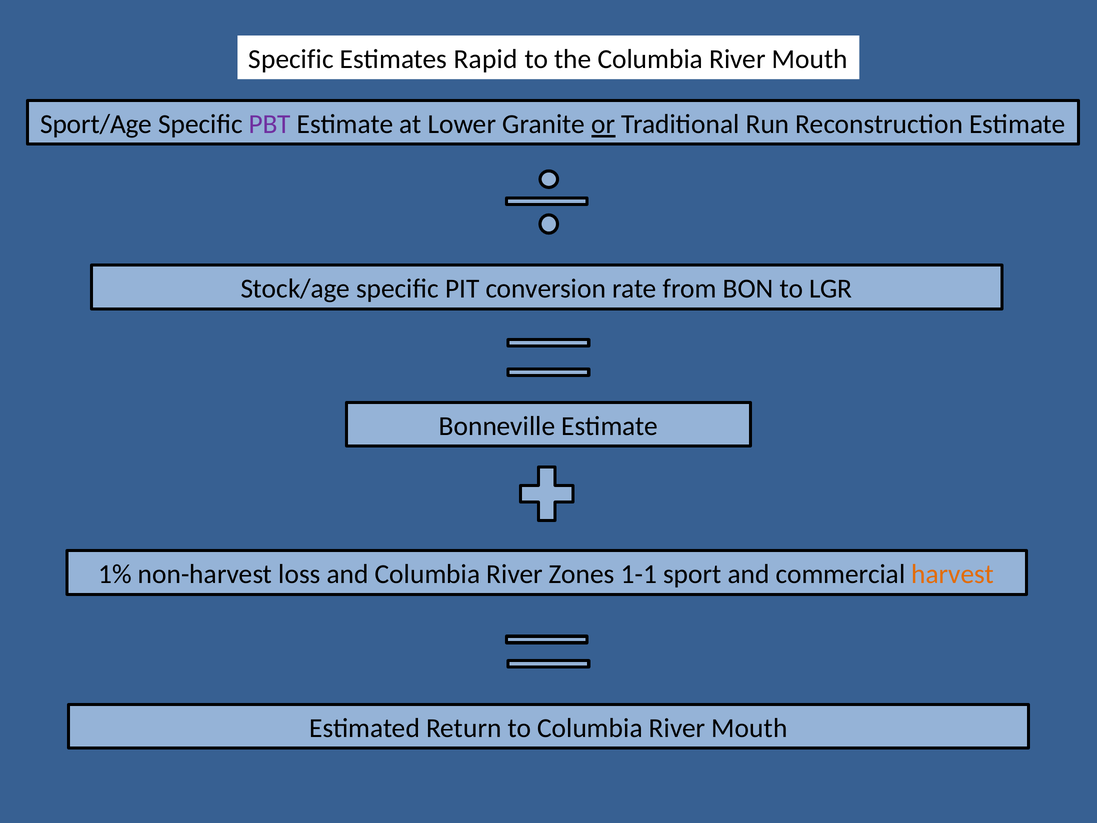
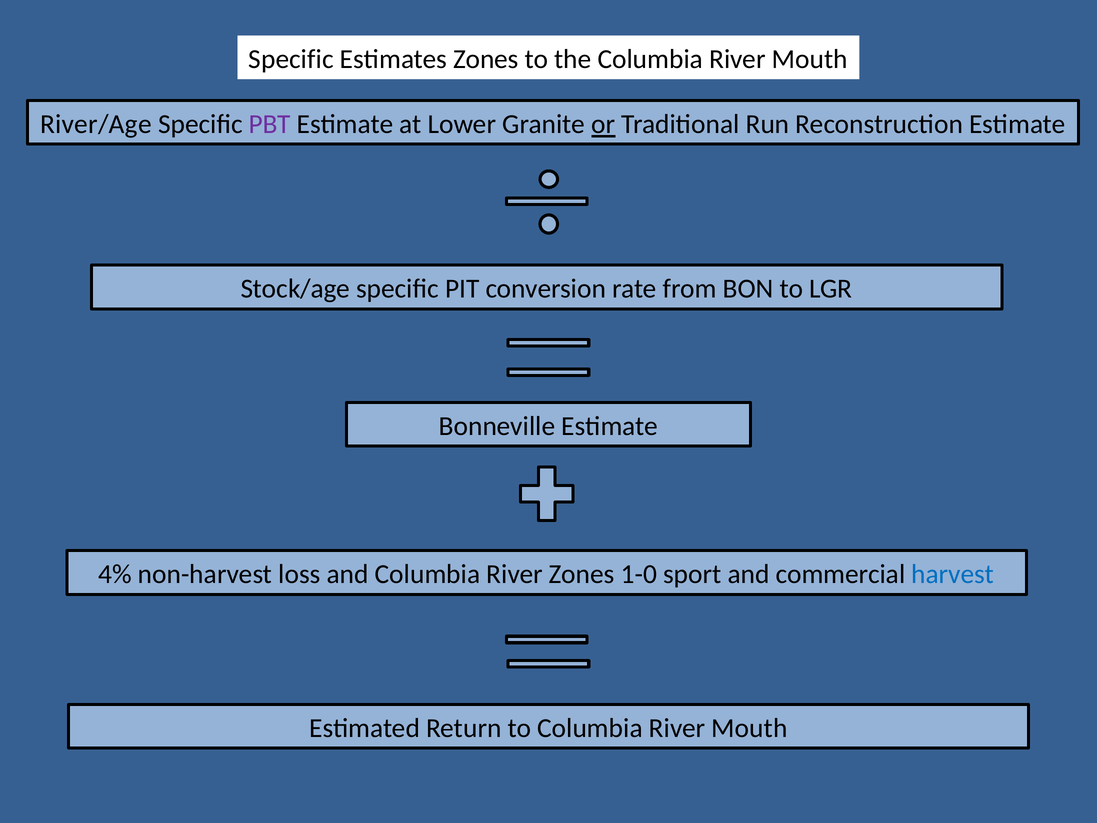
Estimates Rapid: Rapid -> Zones (486, 59)
Sport/Age: Sport/Age -> River/Age (96, 124)
1%: 1% -> 4% (115, 574)
1-1: 1-1 -> 1-0 (639, 574)
harvest colour: orange -> blue (953, 574)
